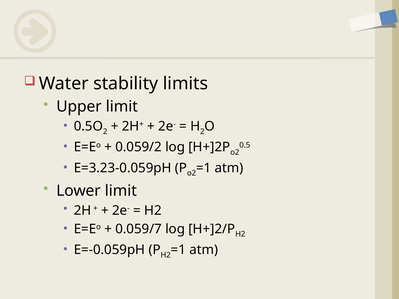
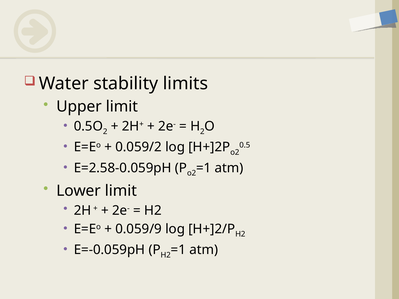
E=3.23-0.059pH: E=3.23-0.059pH -> E=2.58-0.059pH (123, 168)
0.059/7: 0.059/7 -> 0.059/9 (139, 229)
